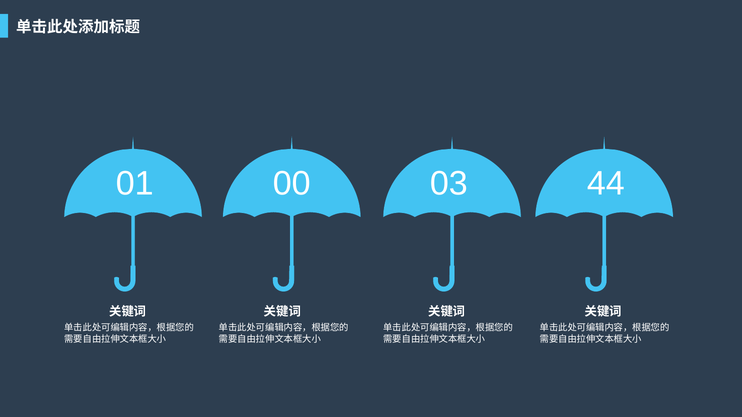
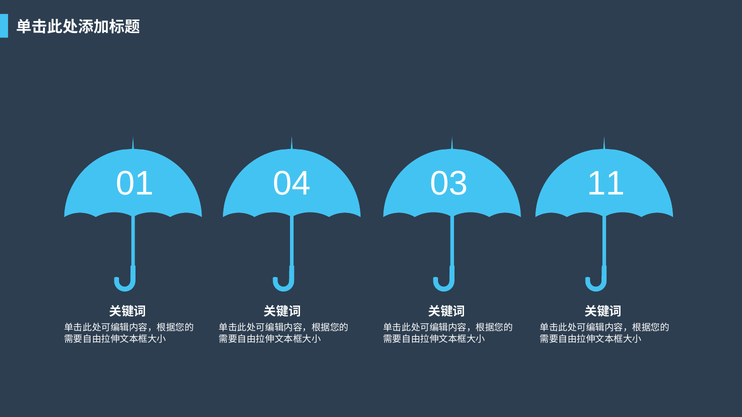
00: 00 -> 04 (292, 183)
44: 44 -> 11 (606, 183)
